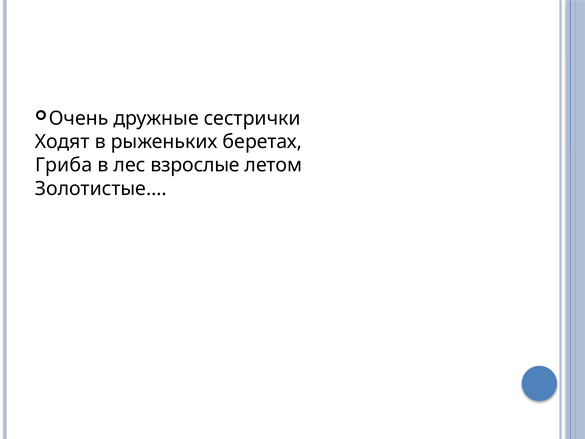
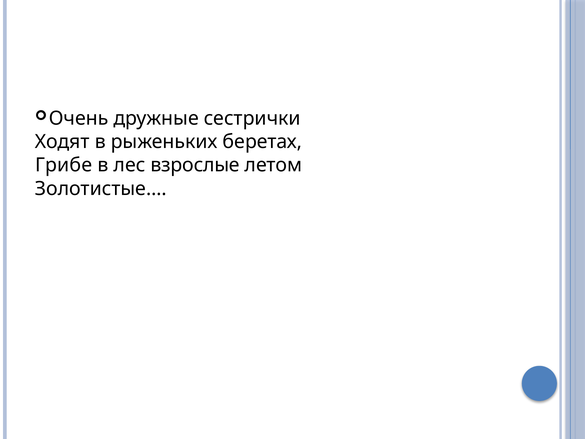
Гриба: Гриба -> Грибе (64, 165)
